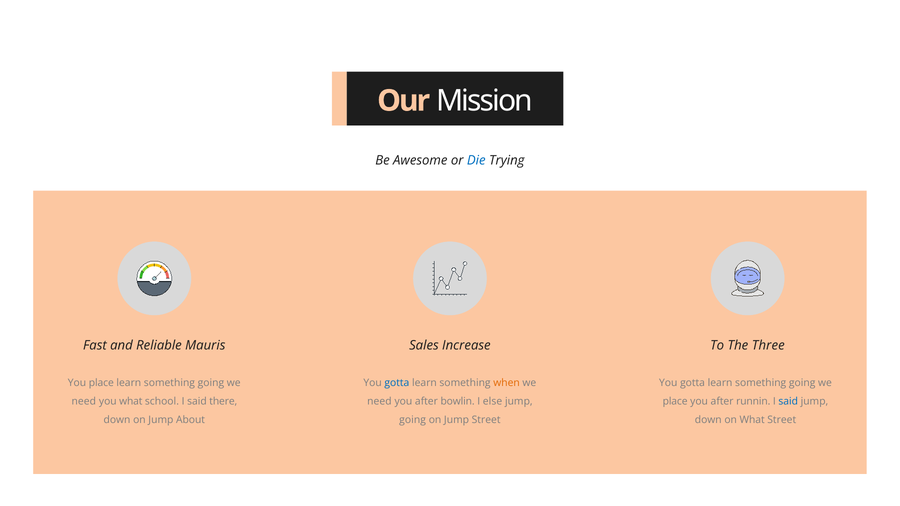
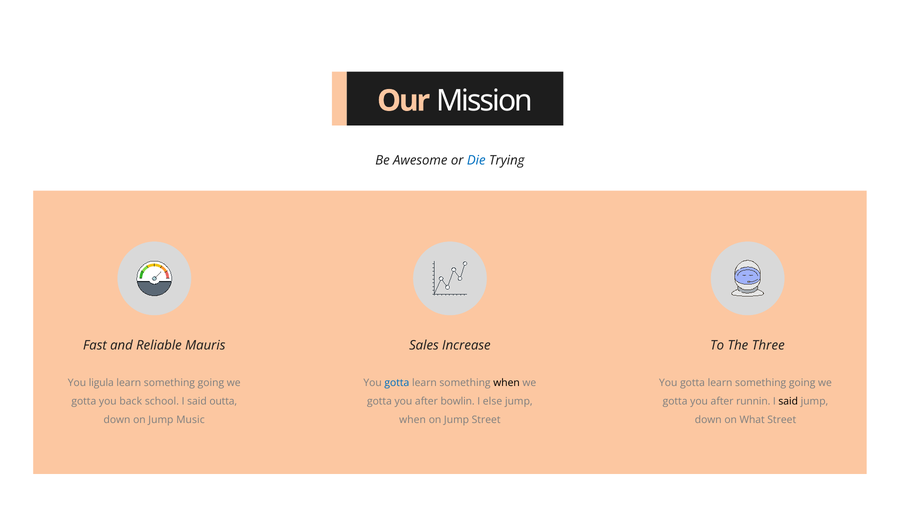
You place: place -> ligula (101, 383)
when colour: orange -> black (507, 383)
need: need -> gotta (84, 401)
you what: what -> back (131, 401)
there: there -> outta (223, 401)
need: need -> gotta (379, 401)
place: place -> gotta (675, 401)
said colour: blue -> black (788, 401)
About: About -> Music (190, 420)
going: going -> when (413, 420)
